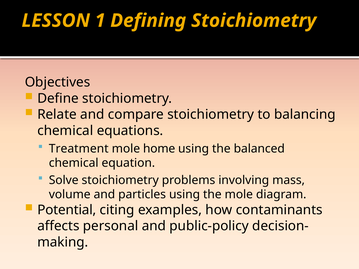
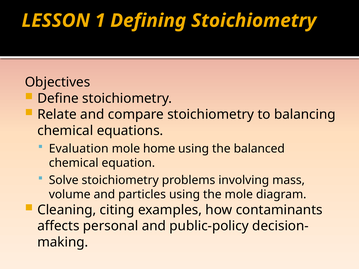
Treatment: Treatment -> Evaluation (79, 149)
Potential: Potential -> Cleaning (67, 210)
